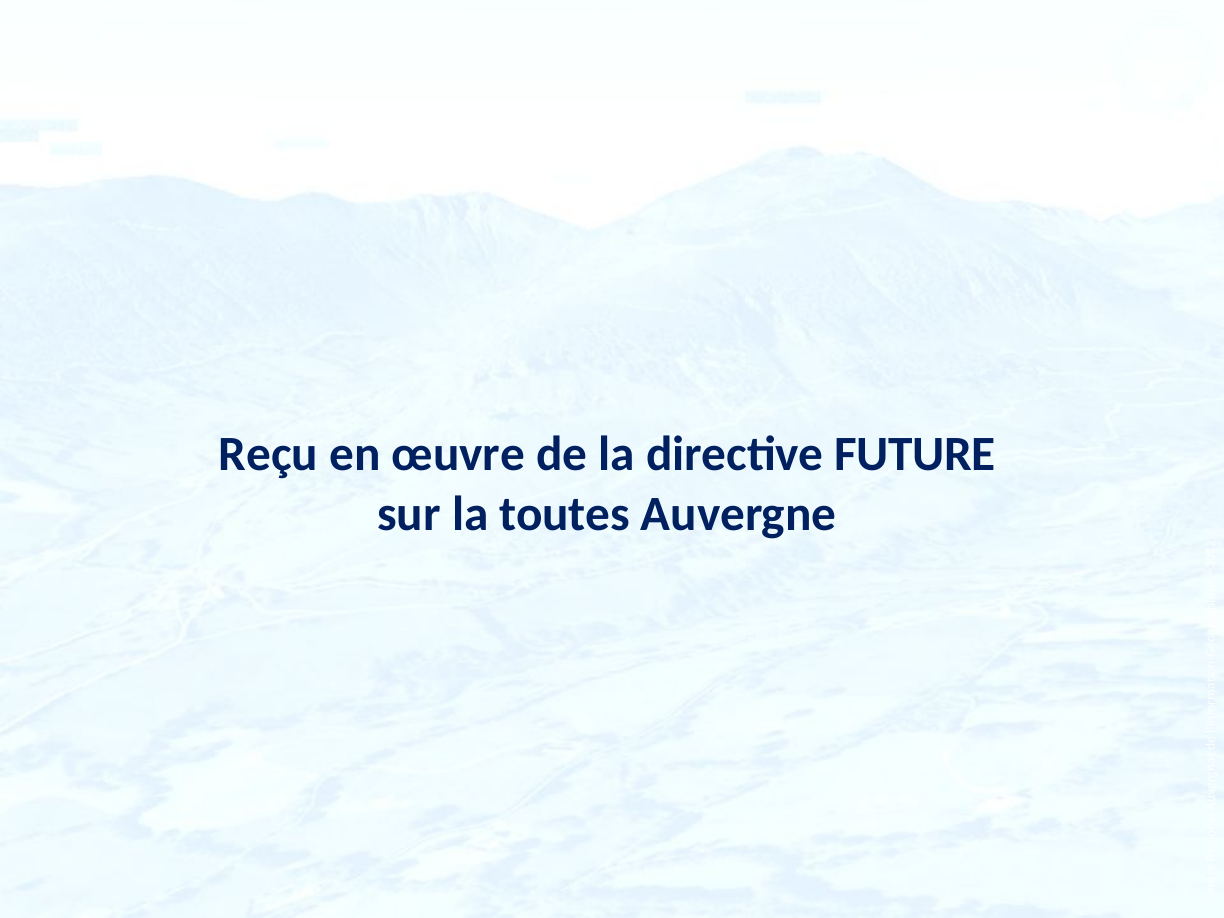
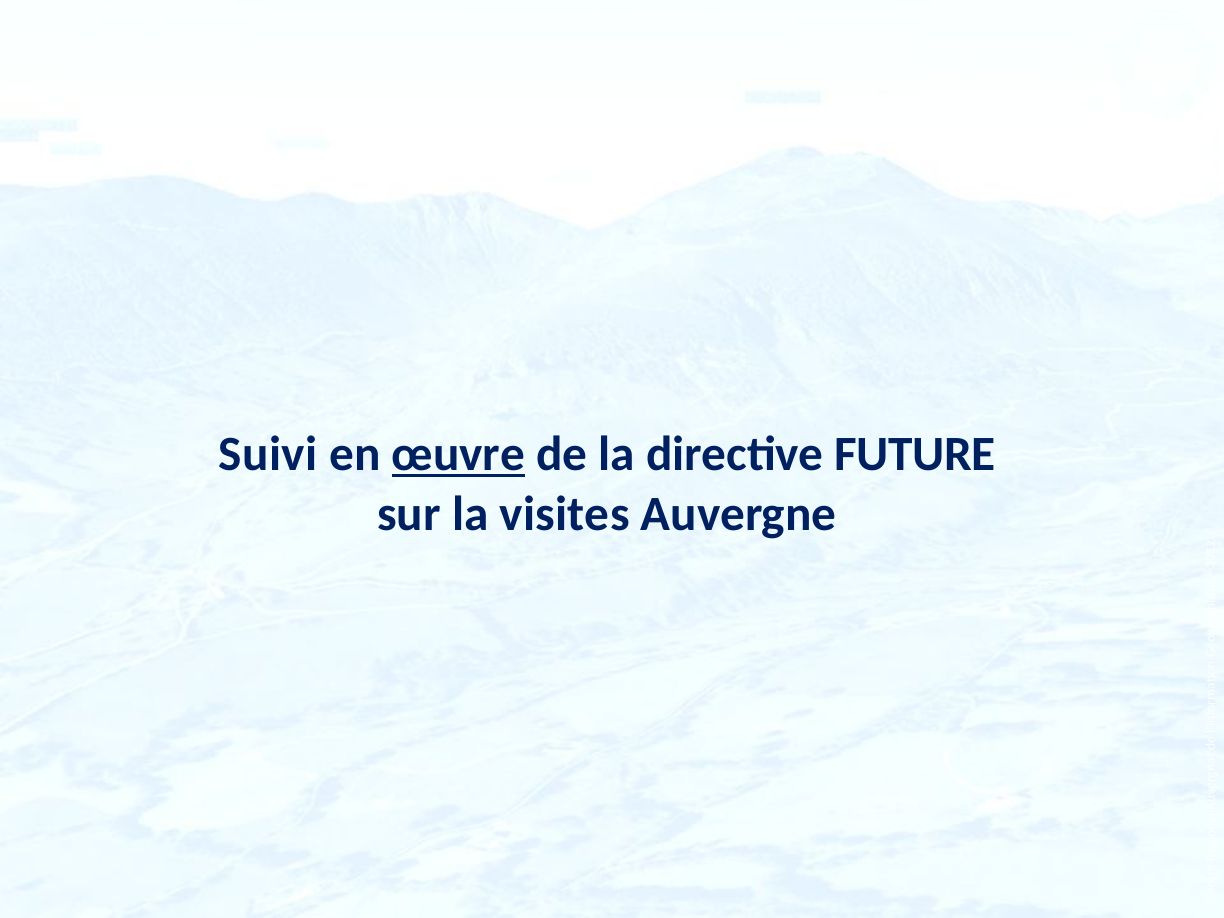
Reçu: Reçu -> Suivi (268, 455)
œuvre underline: none -> present (458, 455)
toutes: toutes -> visites (565, 514)
